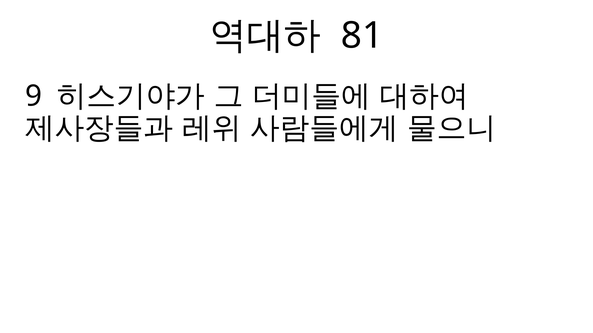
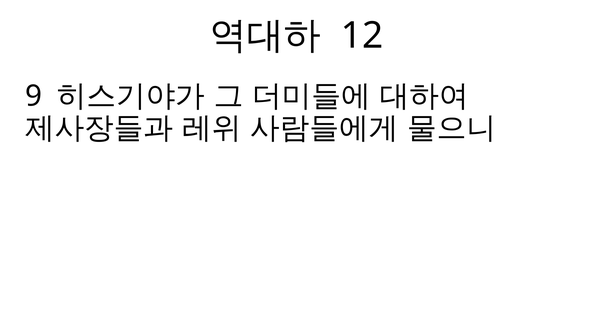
81: 81 -> 12 (362, 36)
